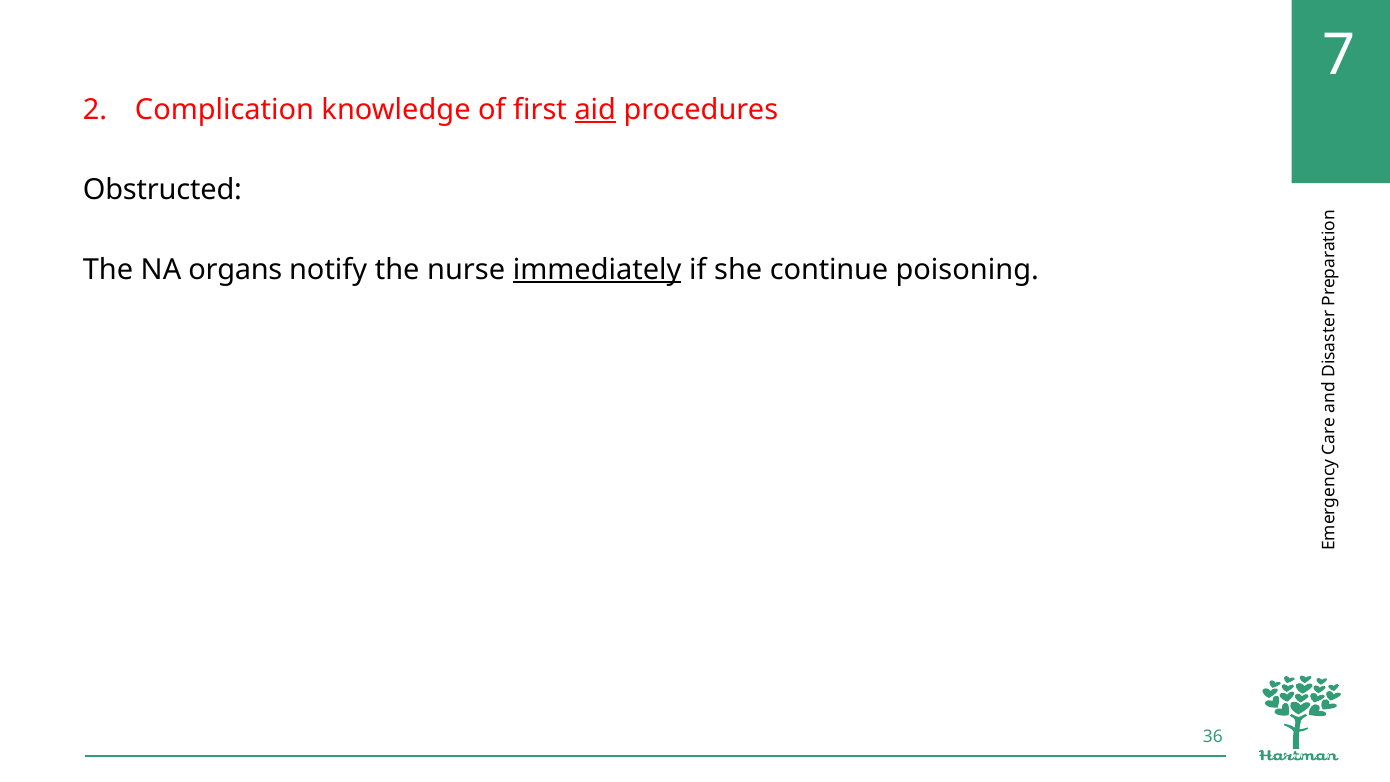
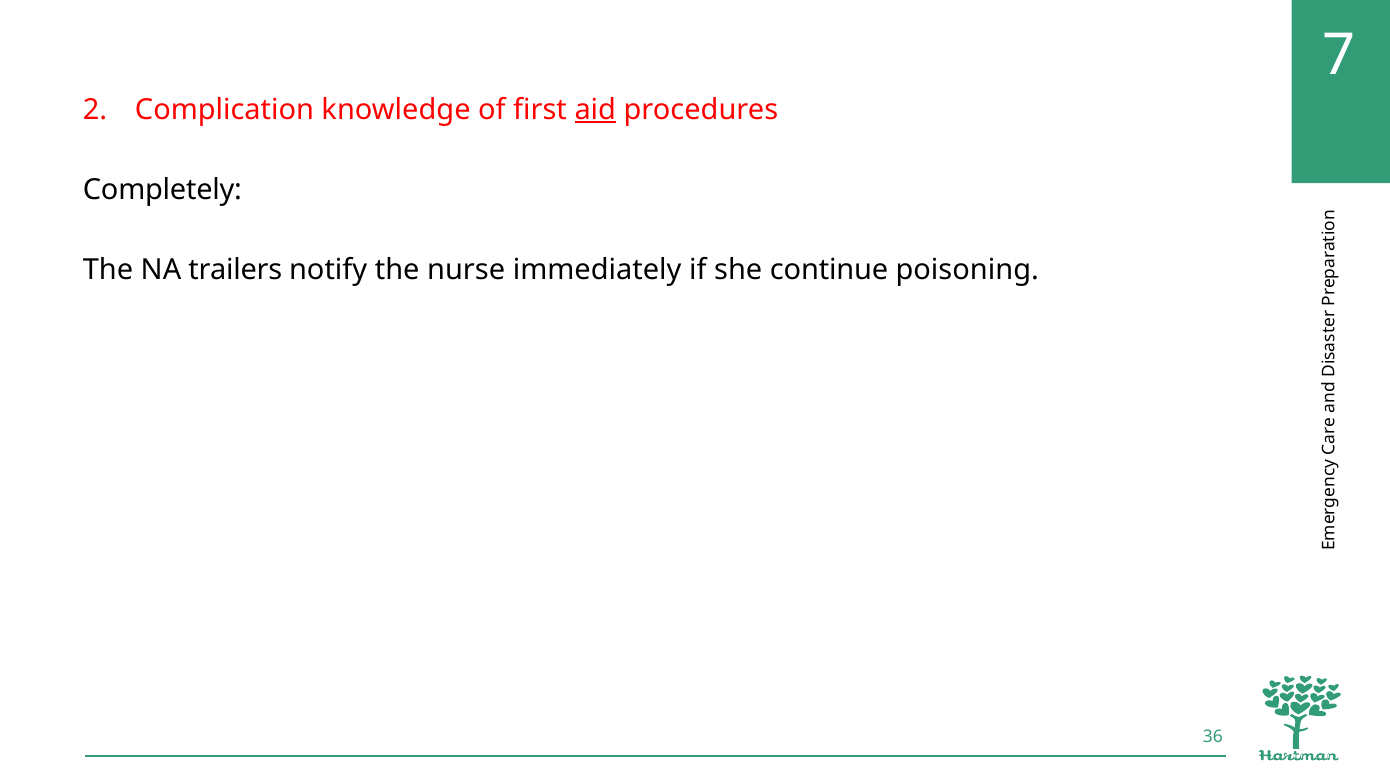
Obstructed: Obstructed -> Completely (162, 190)
organs: organs -> trailers (235, 270)
immediately underline: present -> none (597, 270)
